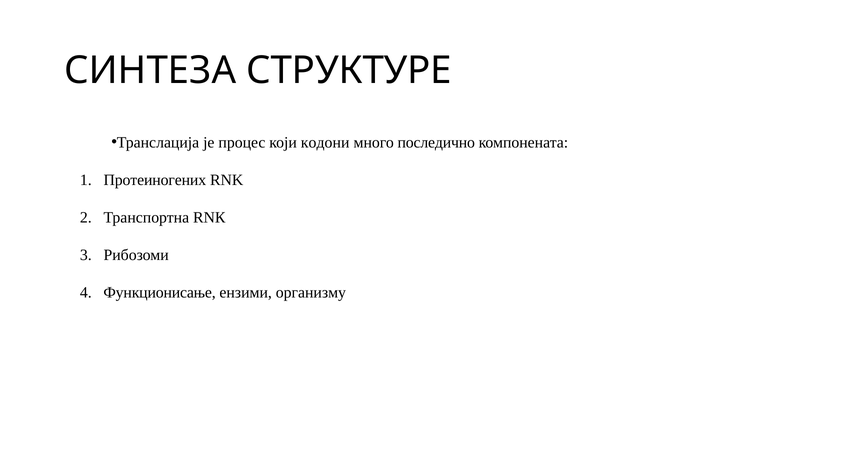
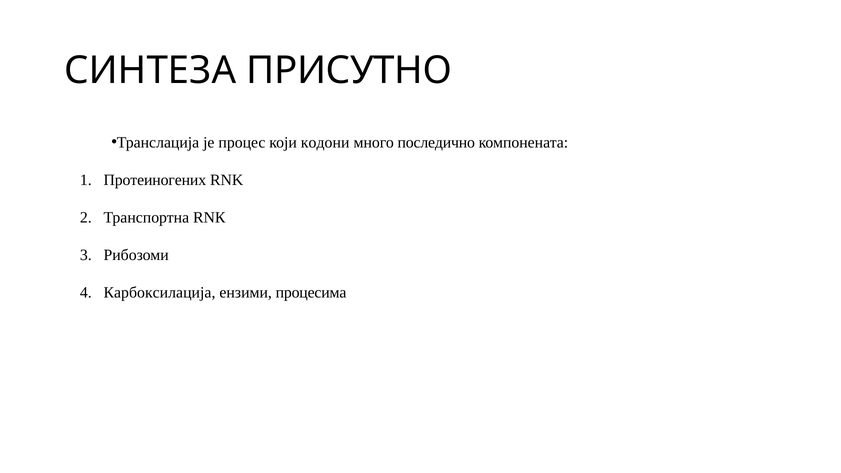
СТРУКТУРЕ: СТРУКТУРЕ -> ПРИСУТНО (349, 71)
Функционисање: Функционисање -> Карбоксилација (160, 293)
организму: организму -> процесима (311, 293)
